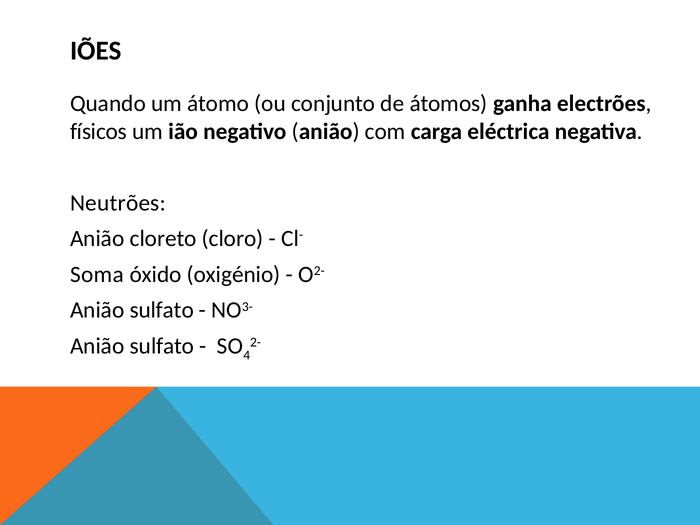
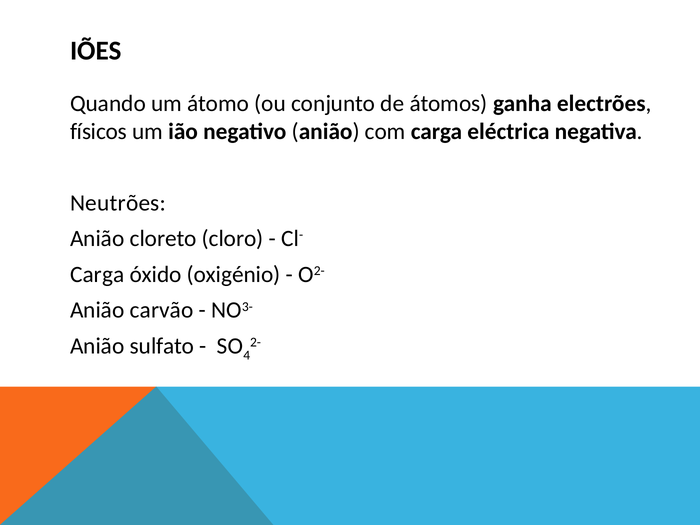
Soma: Soma -> Carga (97, 274)
sulfato: sulfato -> carvão (162, 310)
